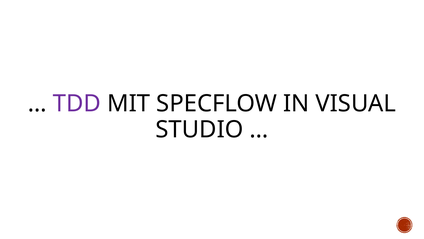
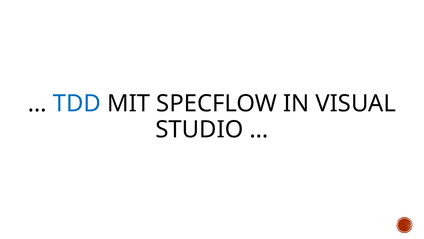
TDD colour: purple -> blue (77, 103)
